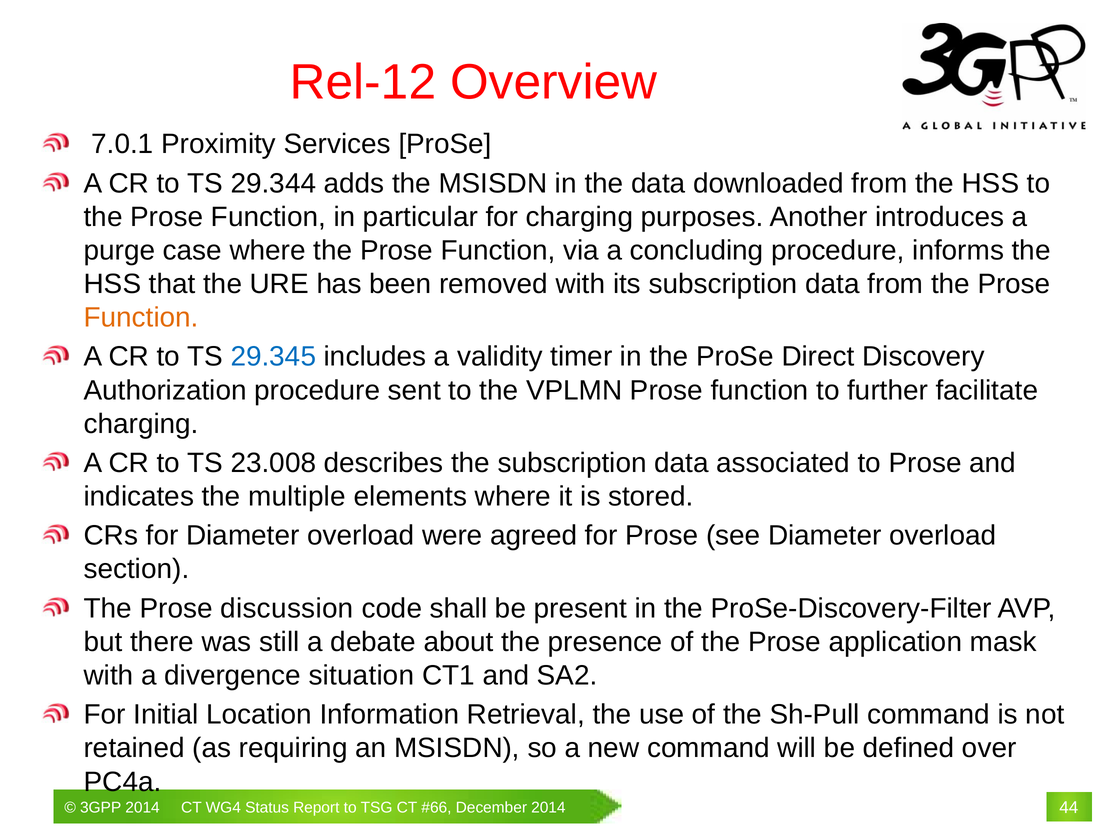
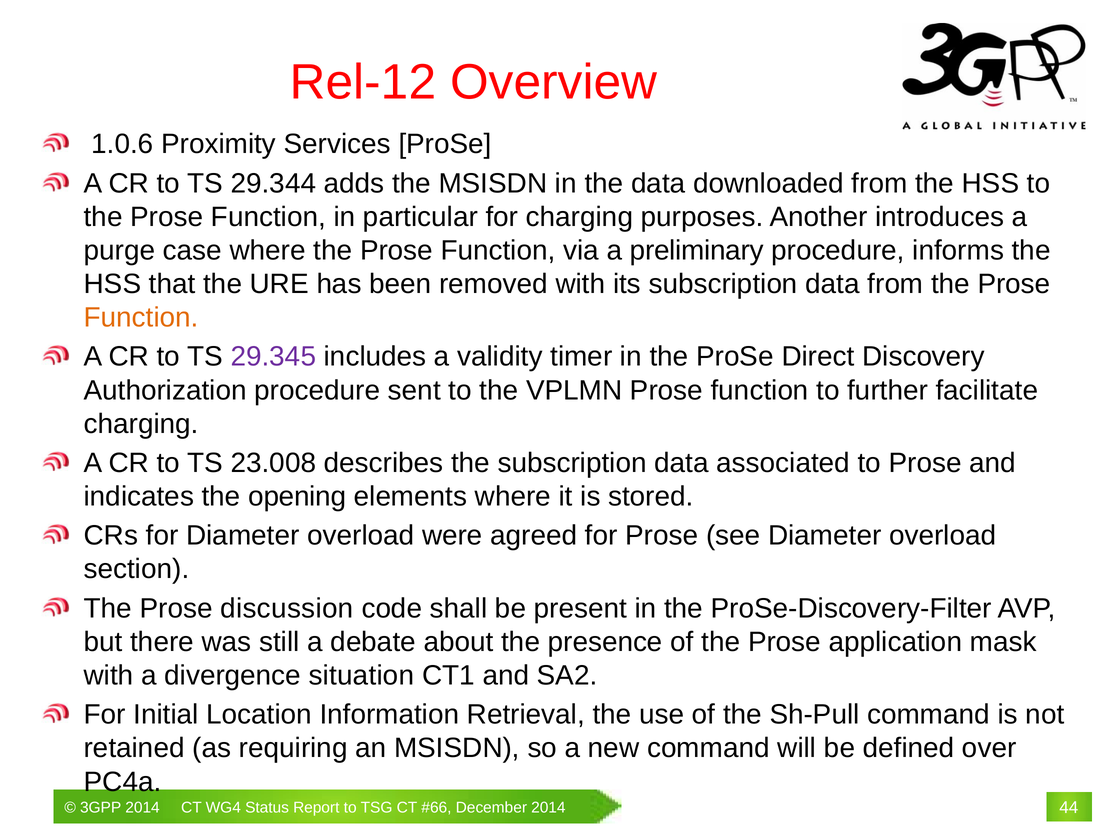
7.0.1: 7.0.1 -> 1.0.6 (122, 144)
concluding: concluding -> preliminary (697, 250)
29.345 colour: blue -> purple (273, 357)
multiple: multiple -> opening (297, 496)
